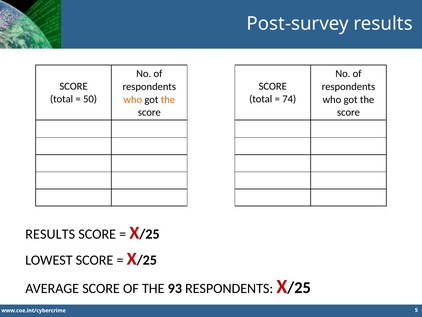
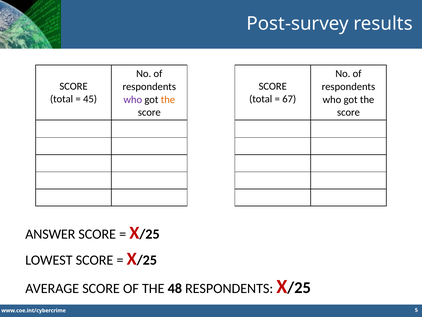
50: 50 -> 45 (90, 99)
74: 74 -> 67 (289, 99)
who colour: orange -> purple (133, 99)
RESULTS: RESULTS -> ANSWER (50, 234)
93: 93 -> 48 (175, 288)
